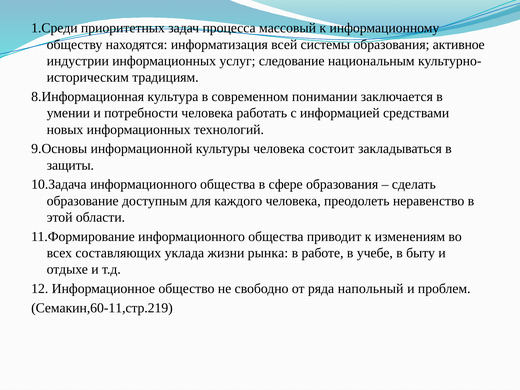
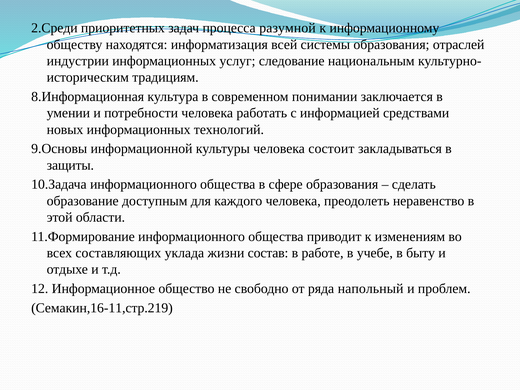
1.Среди: 1.Среди -> 2.Среди (54, 28)
массовый: массовый -> разумной (288, 28)
активное: активное -> отраслей (459, 45)
рынка: рынка -> состав (268, 253)
Семакин,60-11,стр.219: Семакин,60-11,стр.219 -> Семакин,16-11,стр.219 (102, 308)
